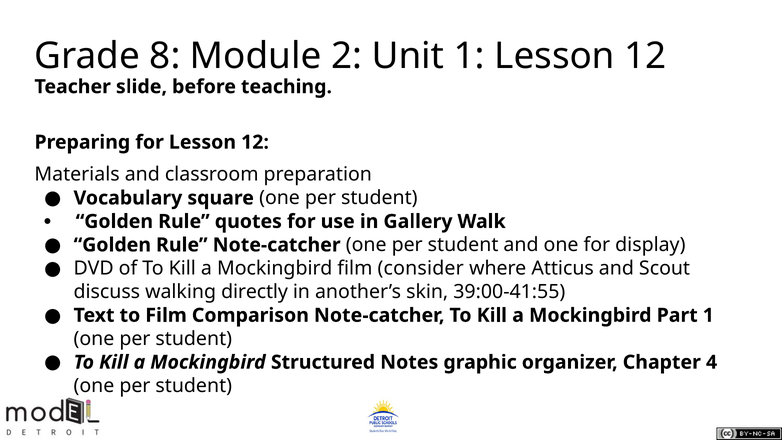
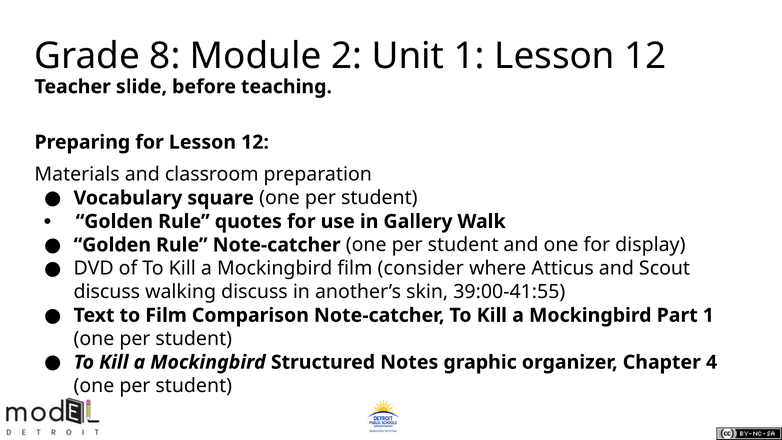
walking directly: directly -> discuss (254, 292)
